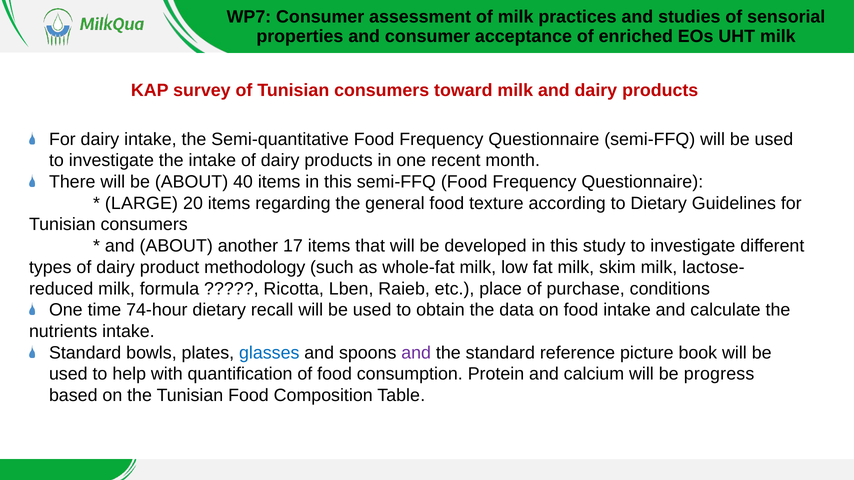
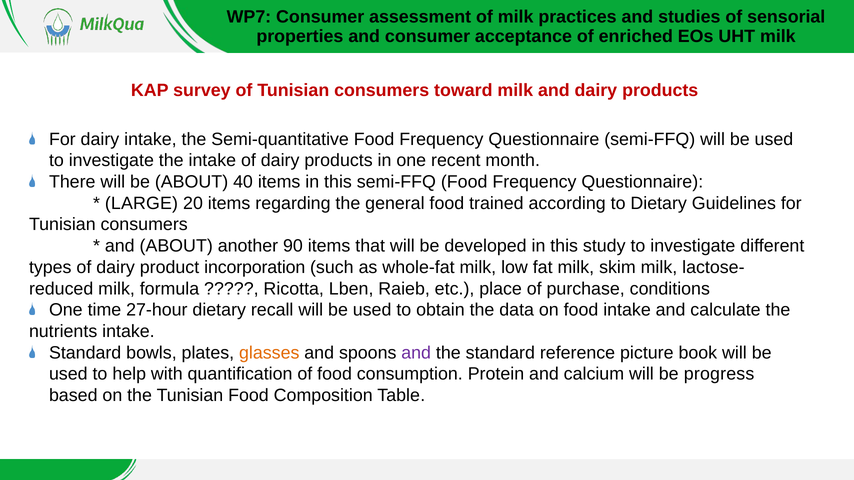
texture: texture -> trained (496, 203)
17: 17 -> 90 (293, 246)
methodology: methodology -> incorporation (255, 267)
74-hour: 74-hour -> 27-hour (157, 310)
glasses colour: blue -> orange (269, 353)
